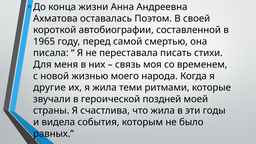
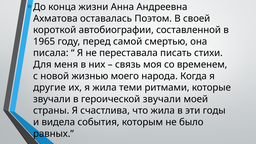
героической поздней: поздней -> звучали (162, 99)
